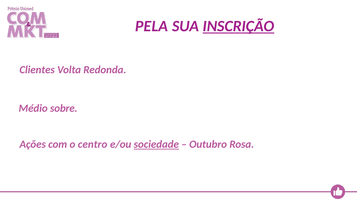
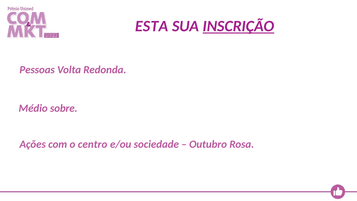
PELA: PELA -> ESTA (152, 26)
Clientes: Clientes -> Pessoas (37, 70)
sociedade underline: present -> none (156, 144)
